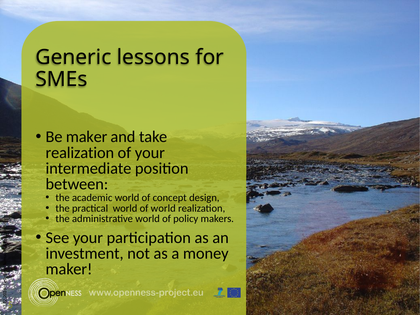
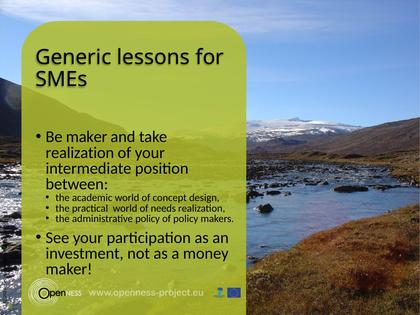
of world: world -> needs (163, 208)
administrative world: world -> policy (148, 219)
